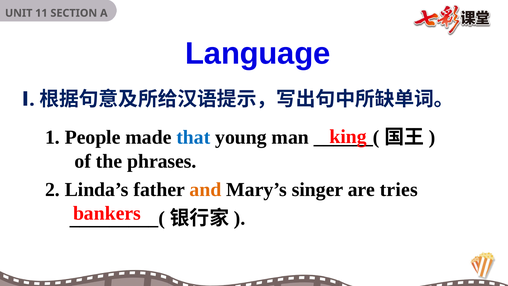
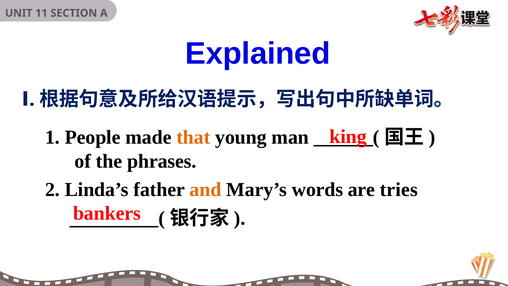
Language: Language -> Explained (258, 54)
that colour: blue -> orange (193, 137)
singer: singer -> words (317, 190)
